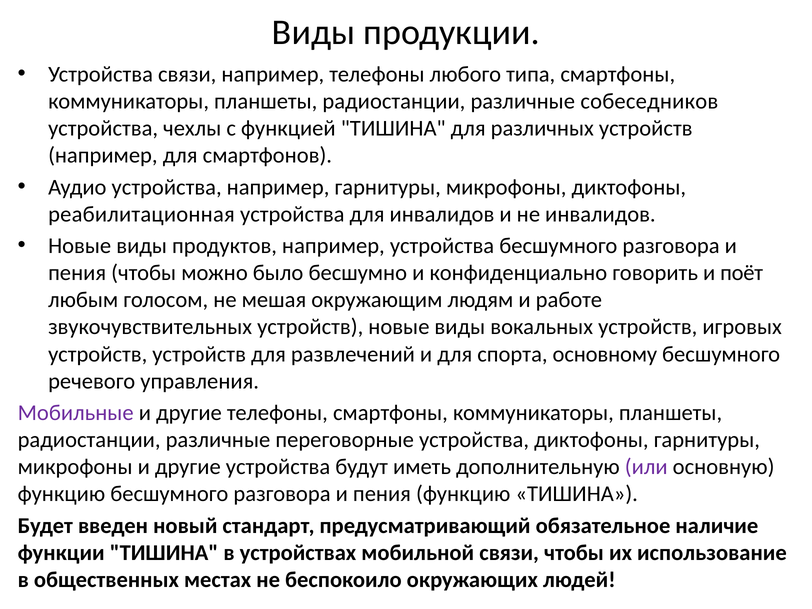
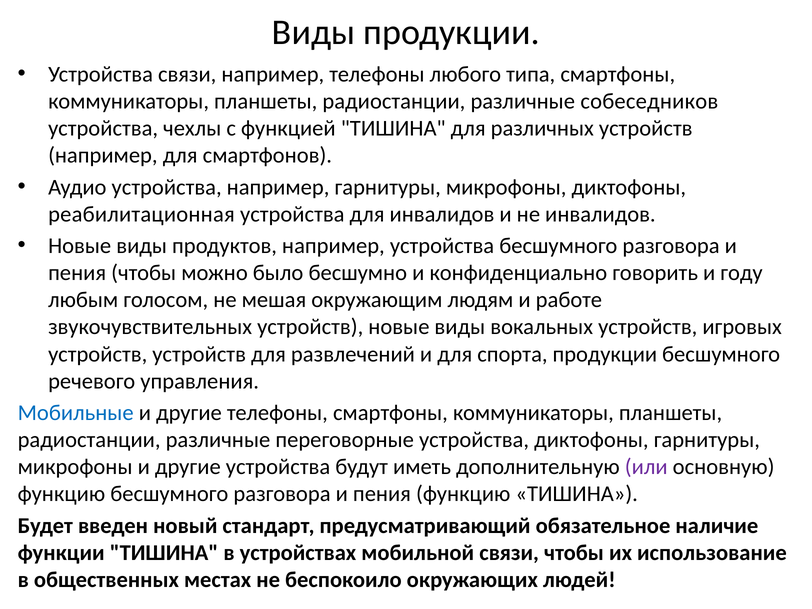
поёт: поёт -> году (742, 273)
спорта основному: основному -> продукции (605, 354)
Мобильные colour: purple -> blue (76, 413)
